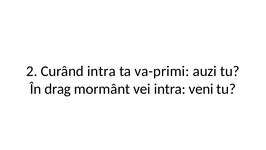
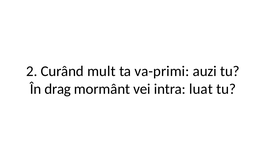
Curând intra: intra -> mult (101, 71)
veni: veni -> luat (201, 89)
